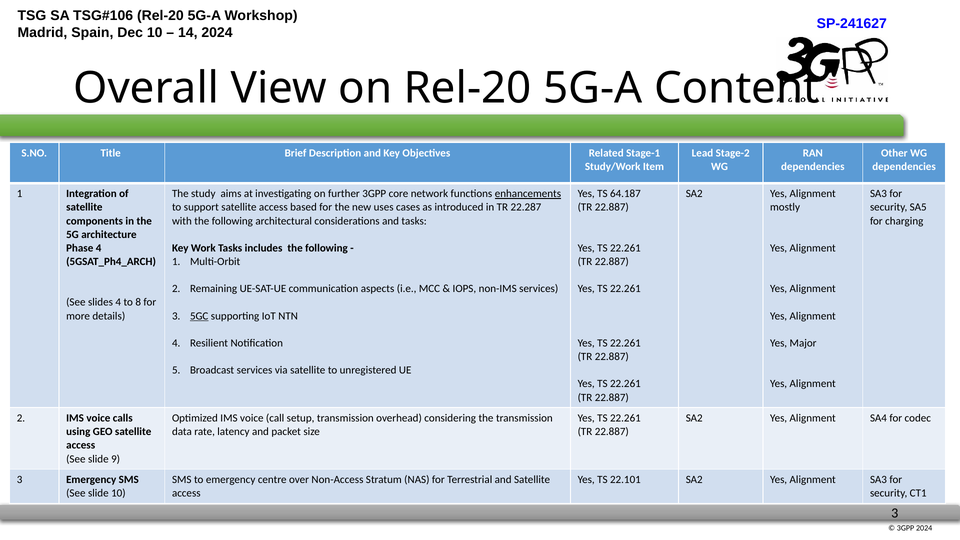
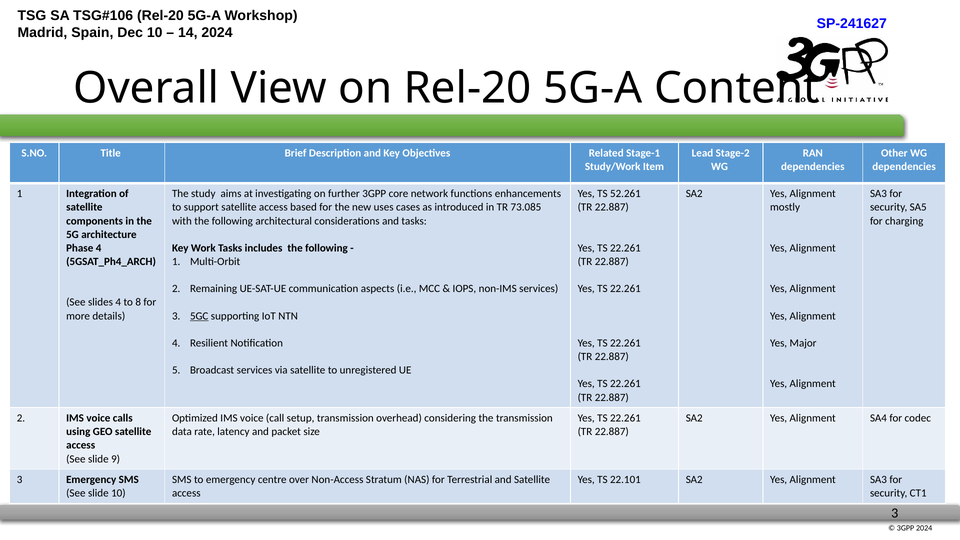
enhancements underline: present -> none (528, 194)
64.187: 64.187 -> 52.261 (625, 194)
22.287: 22.287 -> 73.085 (526, 207)
